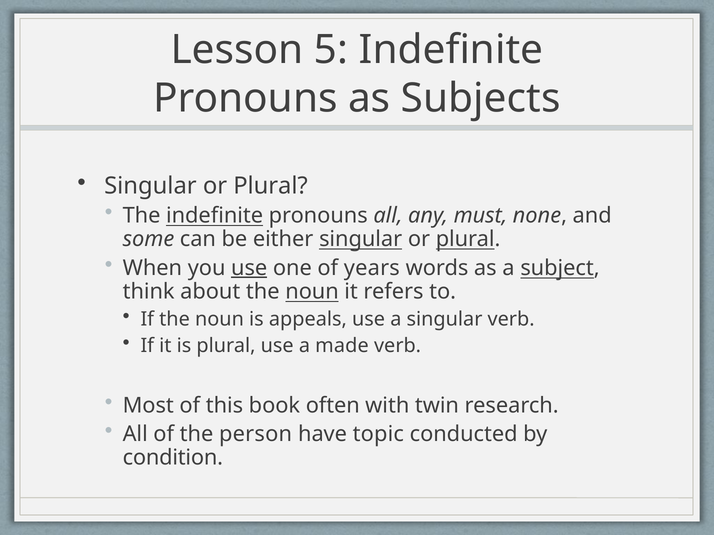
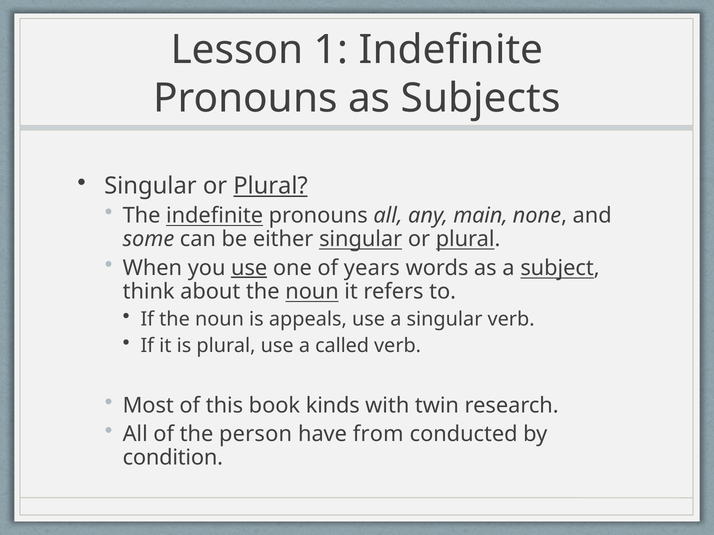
5: 5 -> 1 (331, 50)
Plural underline: none -> present (271, 186)
must: must -> main (481, 216)
made: made -> called (342, 346)
often: often -> kinds (333, 406)
topic: topic -> from (378, 435)
